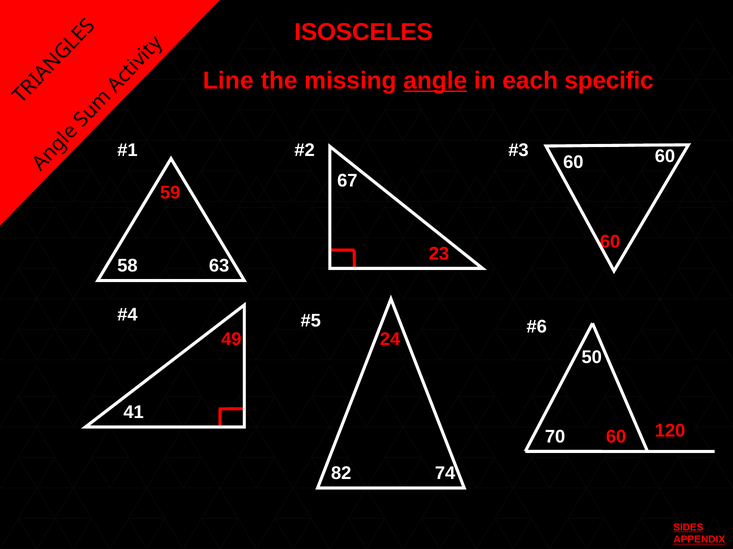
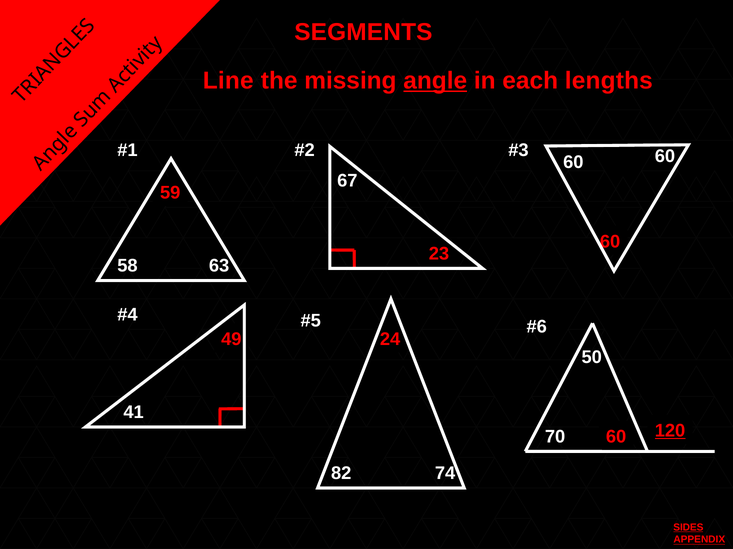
ISOSCELES: ISOSCELES -> SEGMENTS (363, 32)
specific: specific -> lengths (609, 81)
120 underline: none -> present (670, 431)
